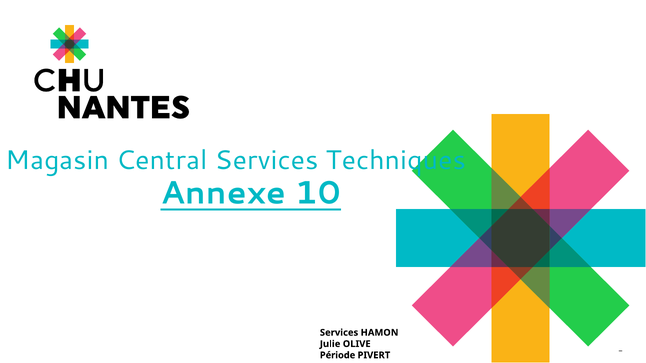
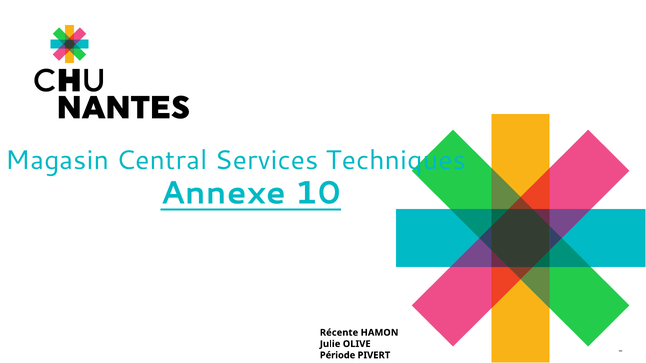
Services: Services -> Récente (339, 333)
